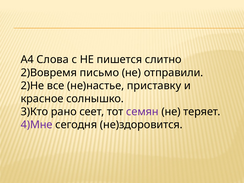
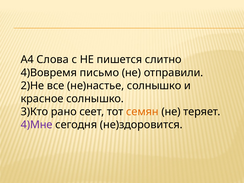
2)Вовремя: 2)Вовремя -> 4)Вовремя (49, 73)
не)настье приставку: приставку -> солнышко (154, 86)
семян colour: purple -> orange (142, 112)
